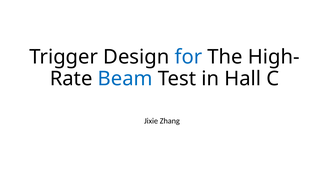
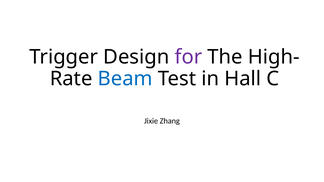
for colour: blue -> purple (188, 57)
